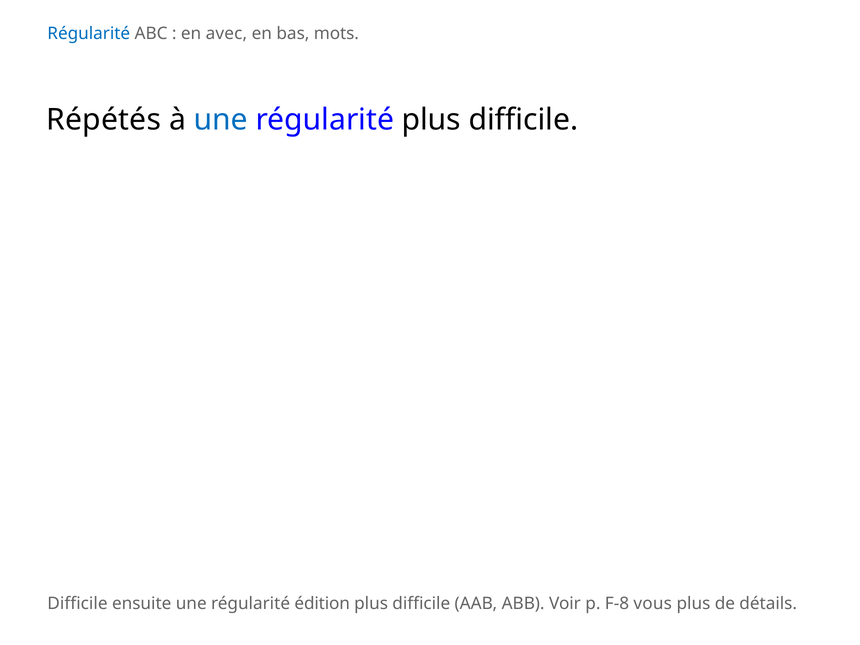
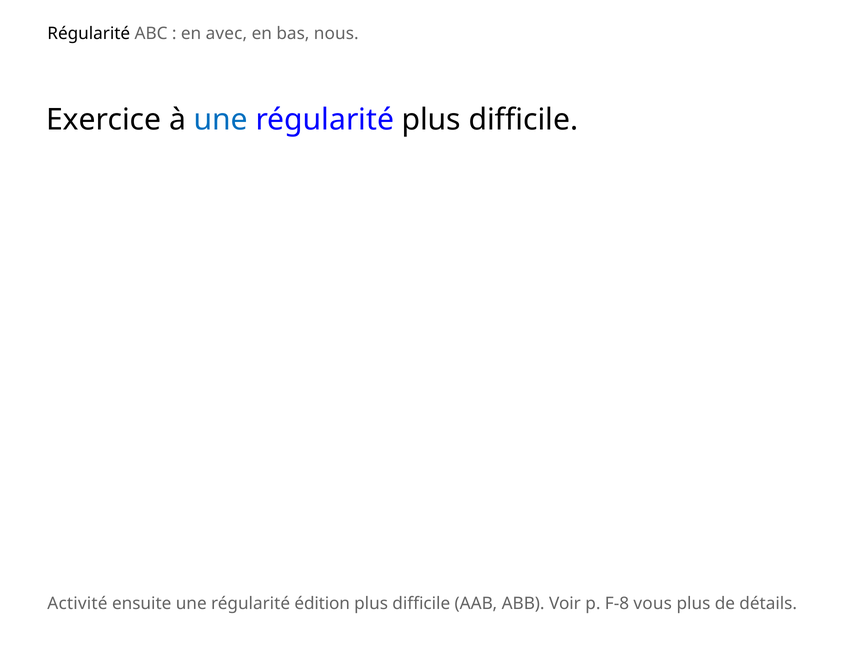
Régularité colour: blue -> black (89, 34)
mots: mots -> nous (336, 34)
Répétés: Répétés -> Exercice (104, 120)
Difficile: Difficile -> Activité (77, 603)
